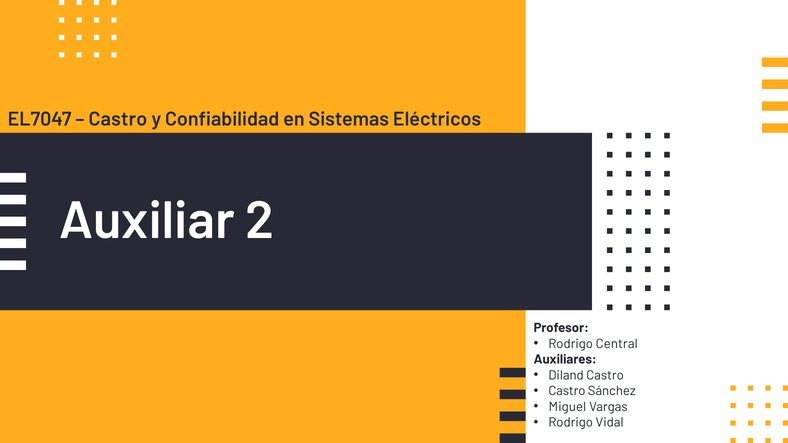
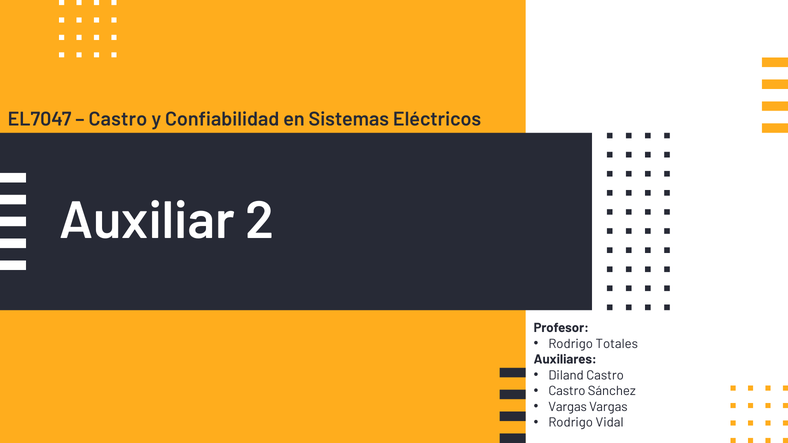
Central: Central -> Totales (617, 344)
Miguel: Miguel -> Vargas (568, 407)
